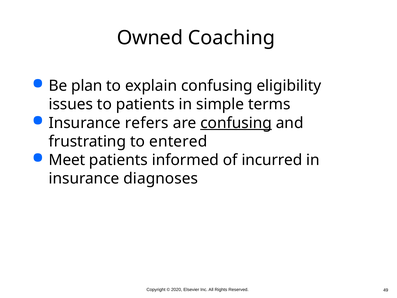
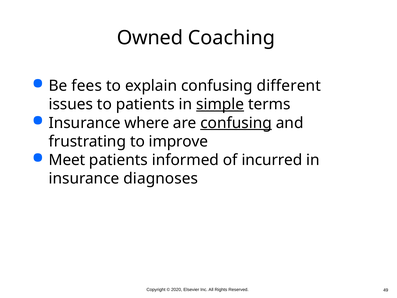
plan: plan -> fees (87, 86)
eligibility: eligibility -> different (289, 86)
simple underline: none -> present (220, 104)
refers: refers -> where (147, 123)
entered: entered -> improve (178, 141)
